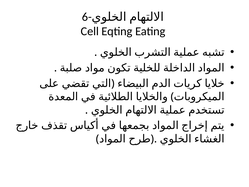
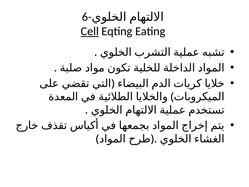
Cell underline: none -> present (90, 31)
